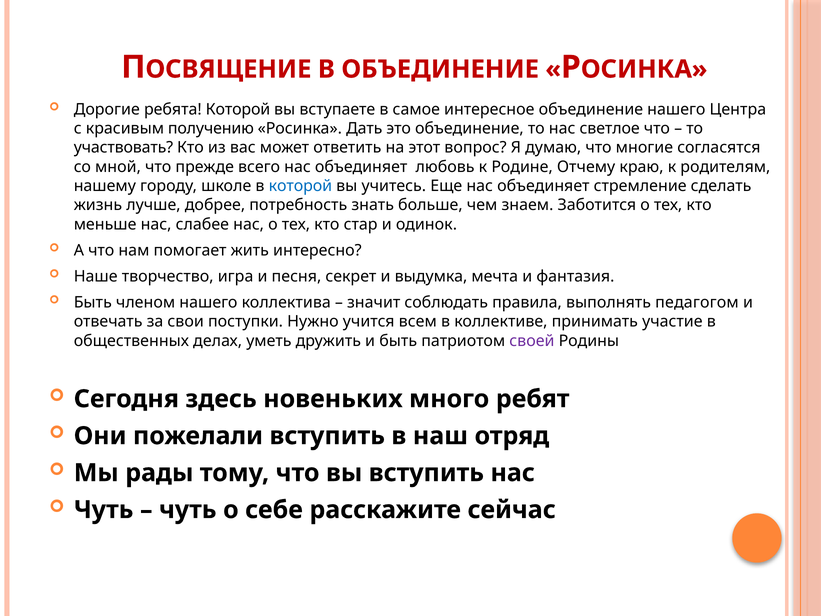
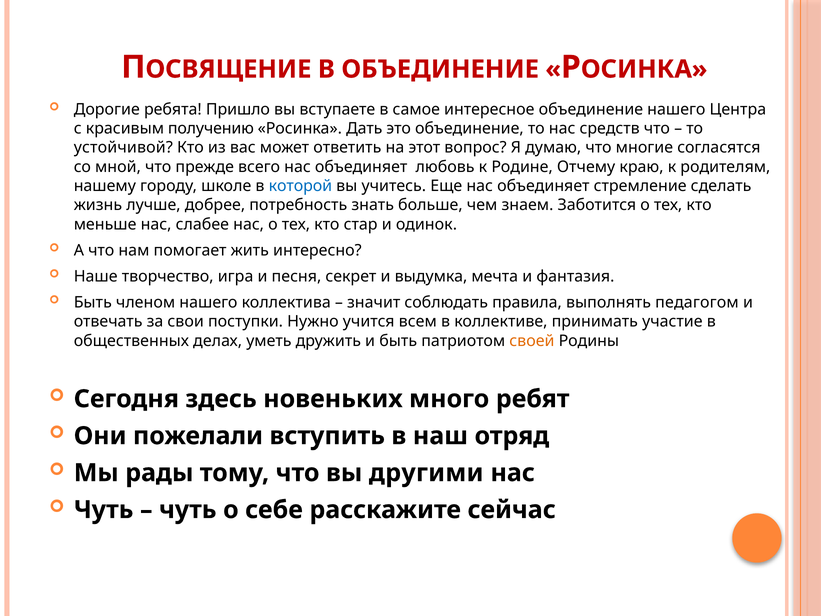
ребята Которой: Которой -> Пришло (238, 109)
светлое: светлое -> средств (610, 128)
участвовать: участвовать -> устойчивой (123, 148)
своей colour: purple -> orange (532, 341)
вы вступить: вступить -> другими (426, 473)
